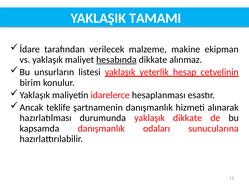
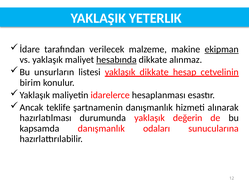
TAMAMI: TAMAMI -> YETERLIK (155, 18)
ekipman underline: none -> present (222, 49)
yaklaşık yeterlik: yeterlik -> dikkate (154, 72)
yaklaşık dikkate: dikkate -> değerin (188, 118)
